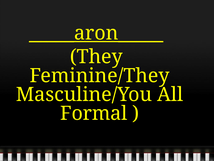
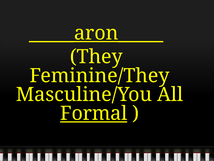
Formal underline: none -> present (94, 113)
